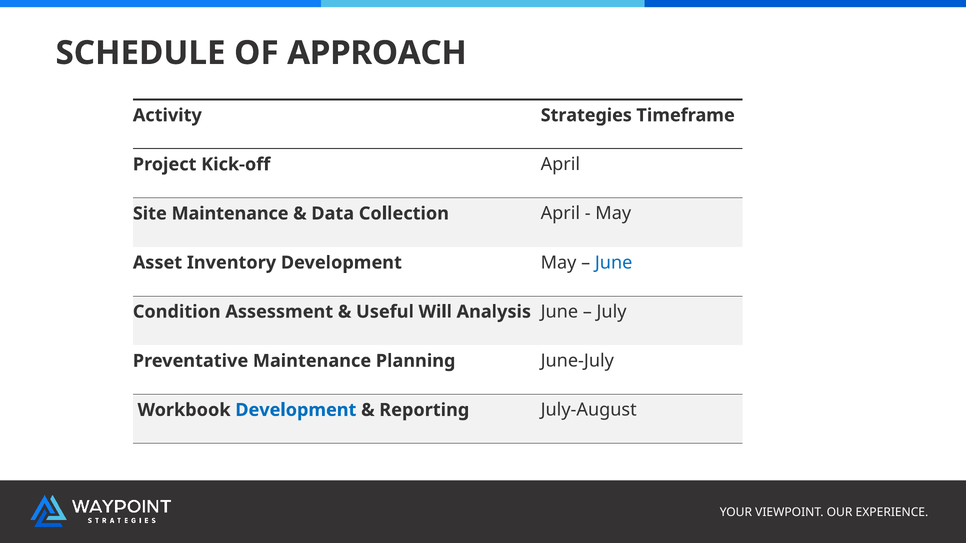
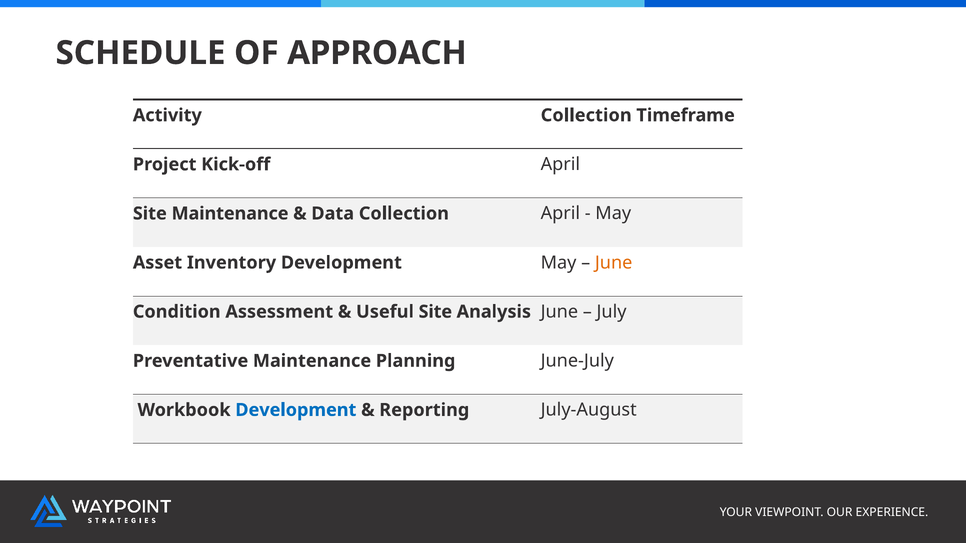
Activity Strategies: Strategies -> Collection (586, 115)
June colour: blue -> orange (614, 263)
Useful Will: Will -> Site (435, 312)
